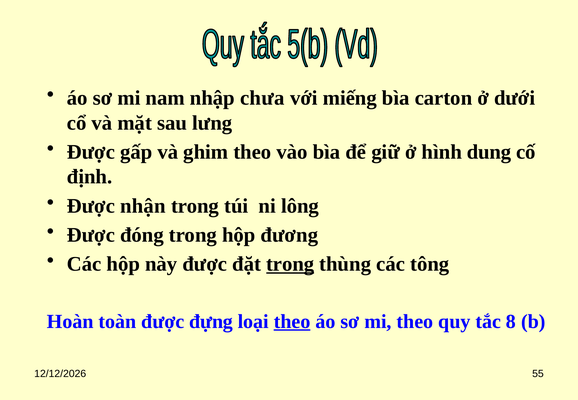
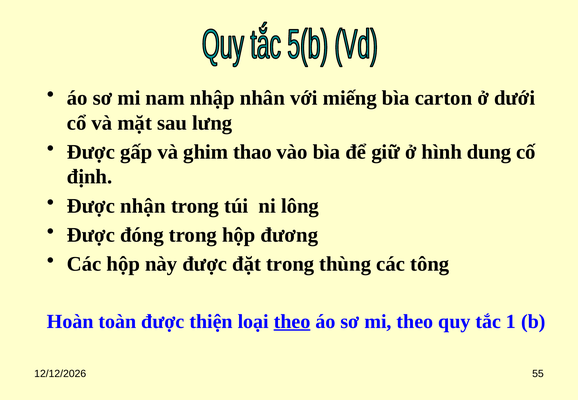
chưa: chưa -> nhân (262, 98)
ghim theo: theo -> thao (252, 152)
trong underline: present -> none (290, 264)
đựng: đựng -> thiện (211, 322)
8: 8 -> 1 (511, 322)
